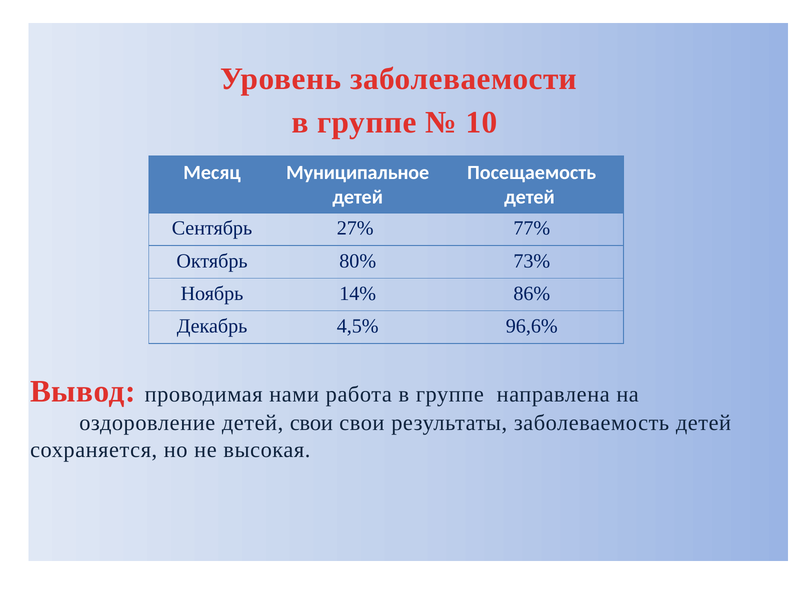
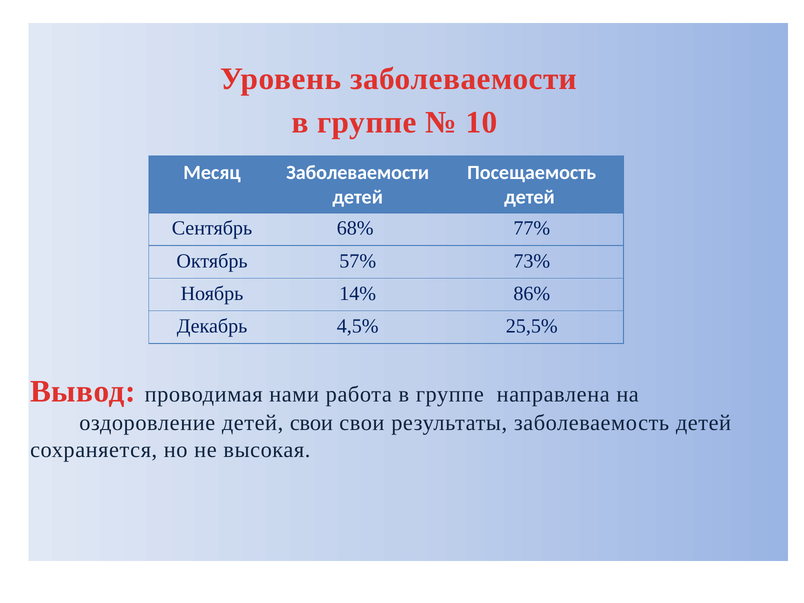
Месяц Муниципальное: Муниципальное -> Заболеваемости (358, 172)
27%: 27% -> 68% (355, 228)
80%: 80% -> 57% (358, 261)
96,6%: 96,6% -> 25,5% (532, 326)
